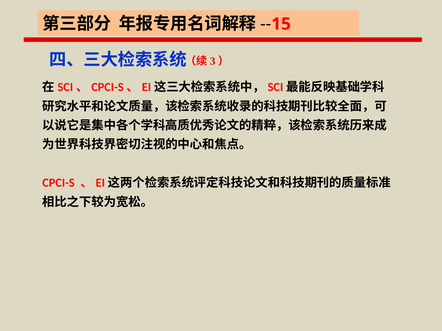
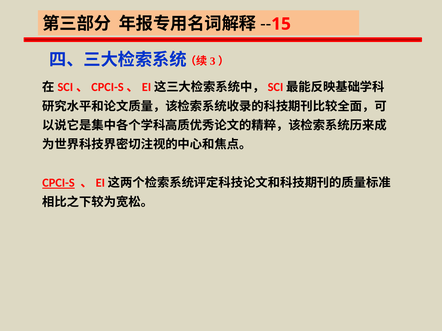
CPCI-S underline: none -> present (59, 183)
